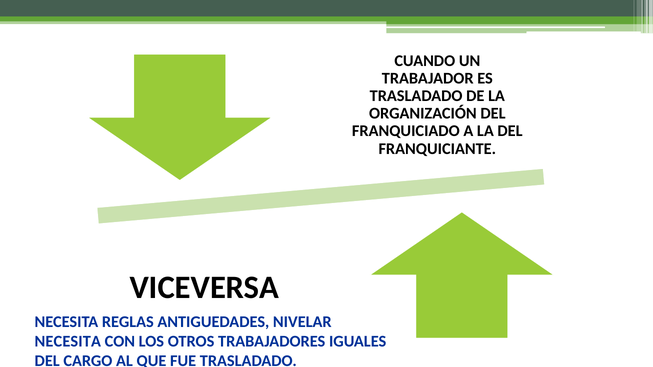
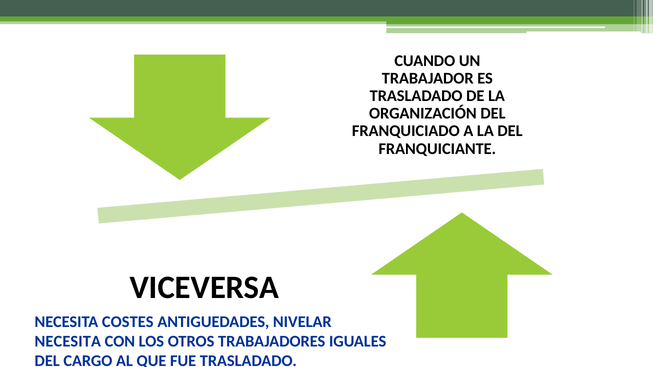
REGLAS: REGLAS -> COSTES (128, 322)
